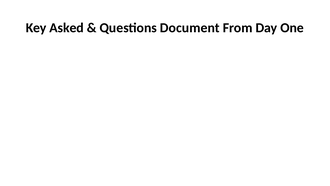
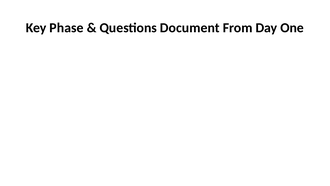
Asked: Asked -> Phase (66, 28)
